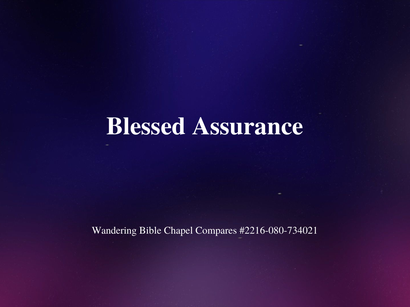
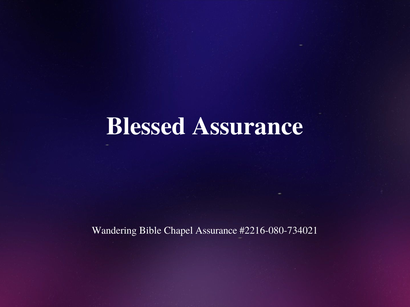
Chapel Compares: Compares -> Assurance (216, 231)
